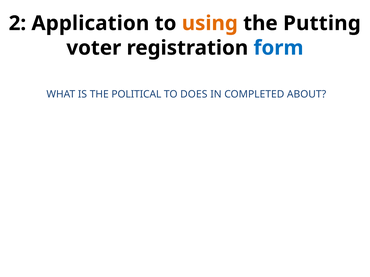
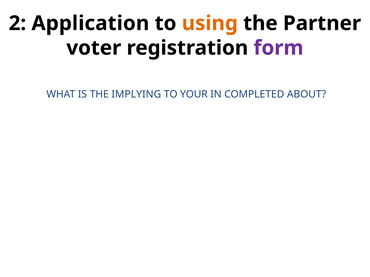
Putting: Putting -> Partner (322, 23)
form colour: blue -> purple (279, 48)
POLITICAL: POLITICAL -> IMPLYING (136, 94)
DOES: DOES -> YOUR (194, 94)
